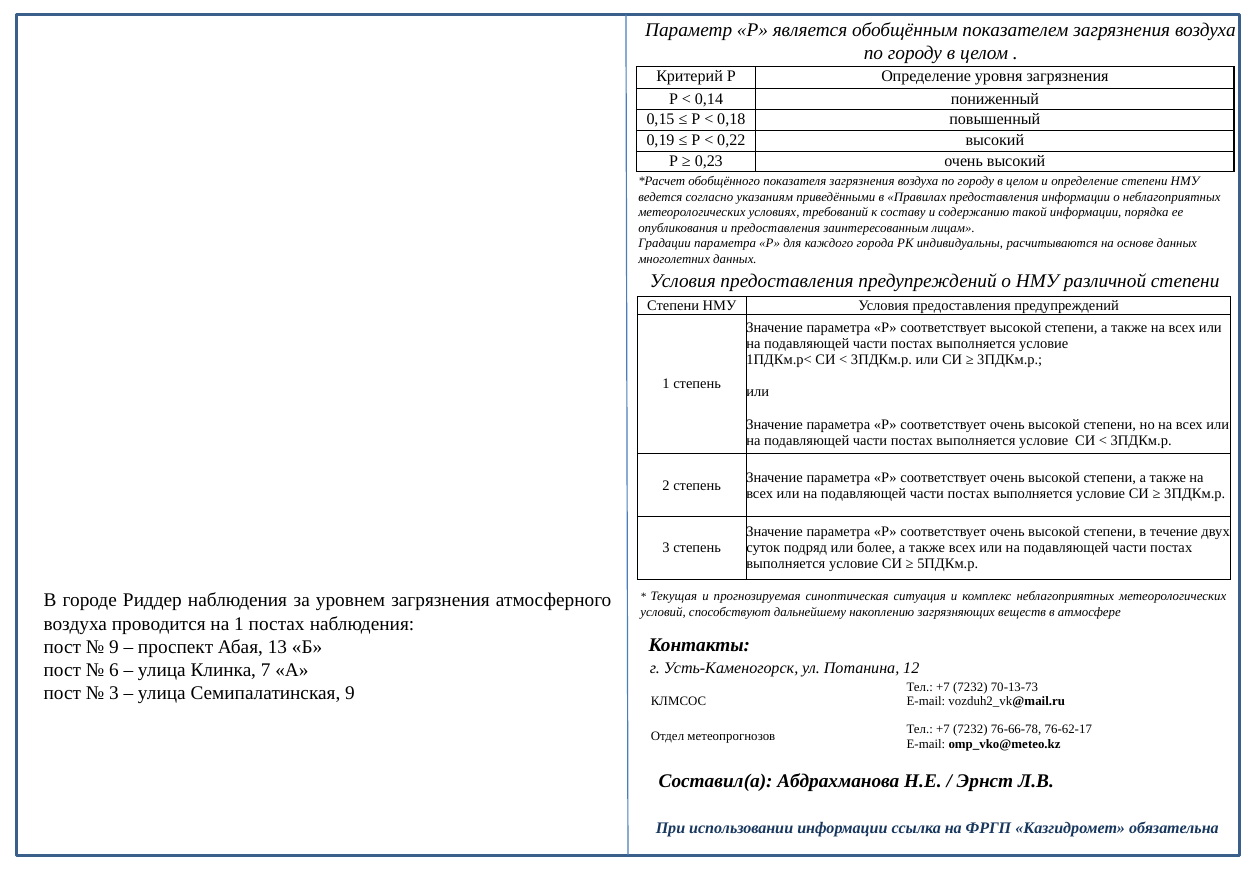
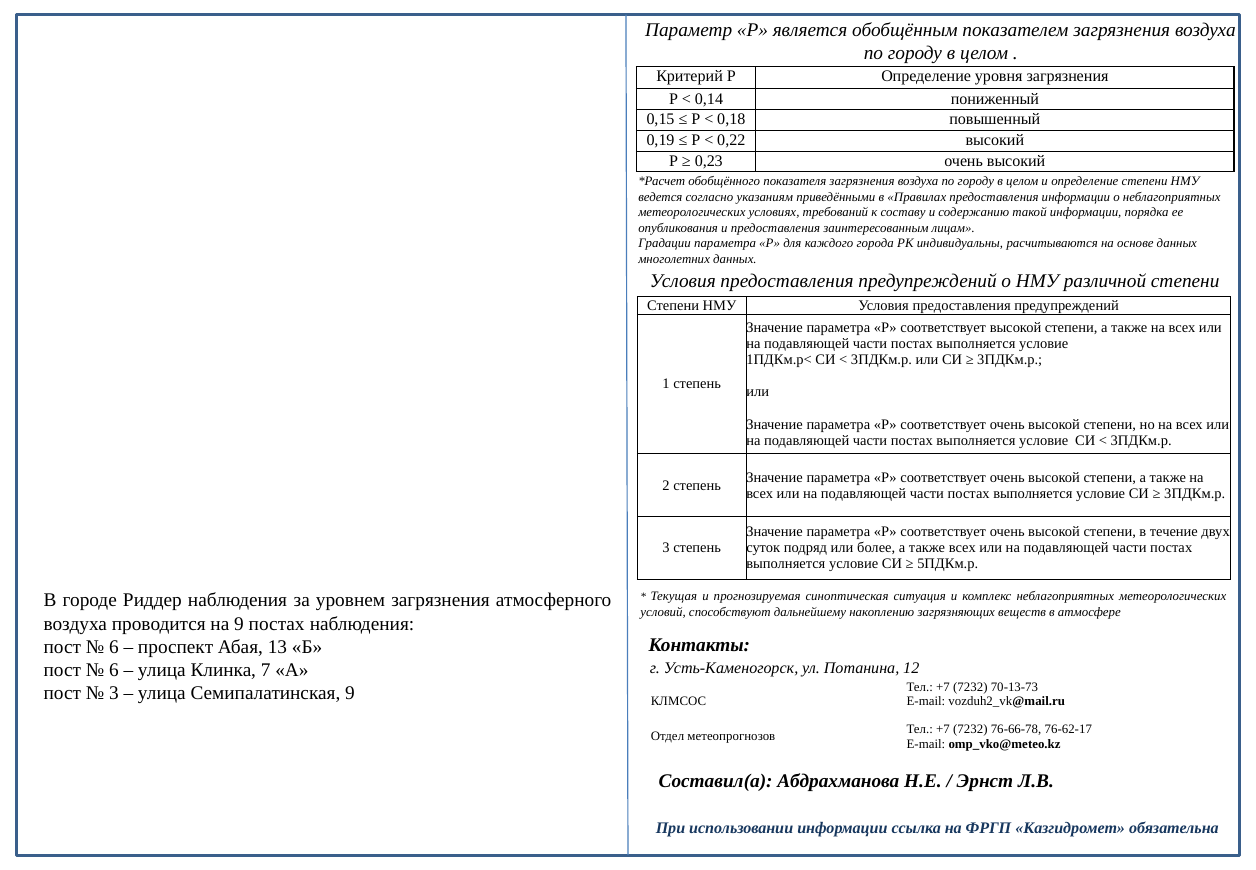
на 1: 1 -> 9 (239, 623)
9: 9 -> 6 (114, 647)
